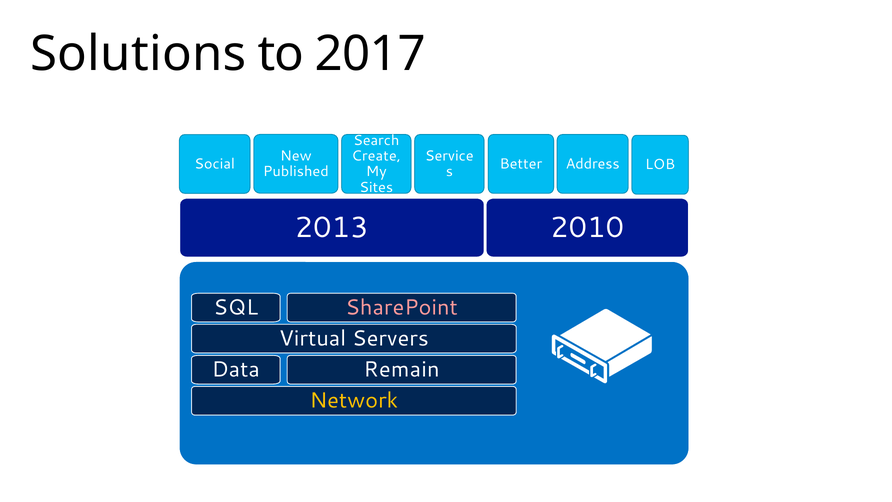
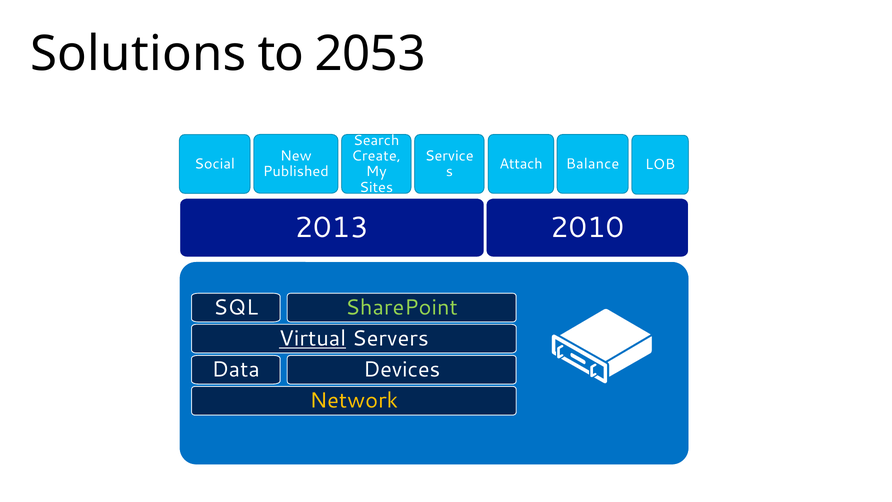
2017: 2017 -> 2053 (370, 54)
Better: Better -> Attach (521, 164)
Address: Address -> Balance (593, 164)
SharePoint colour: pink -> light green (402, 307)
Virtual underline: none -> present (313, 338)
Remain: Remain -> Devices (402, 369)
